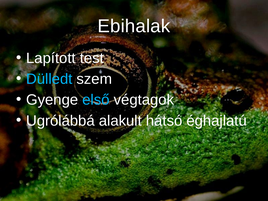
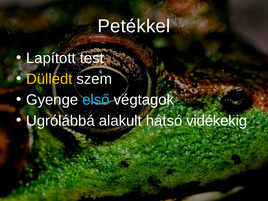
Ebihalak: Ebihalak -> Petékkel (134, 26)
Dülledt colour: light blue -> yellow (49, 79)
éghajlatú: éghajlatú -> vidékekig (217, 121)
